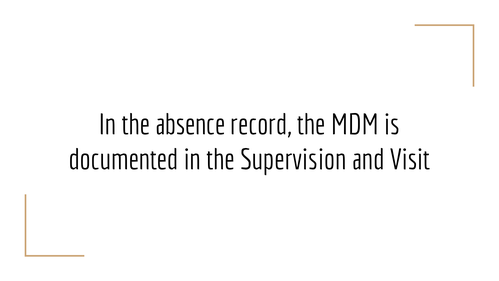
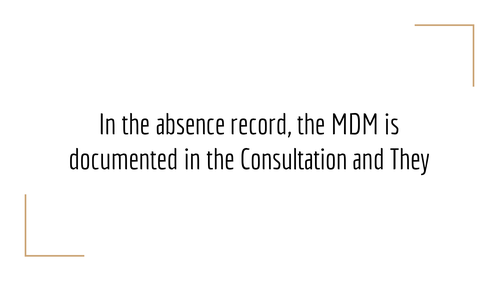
Supervision: Supervision -> Consultation (294, 160)
Visit: Visit -> They (410, 160)
